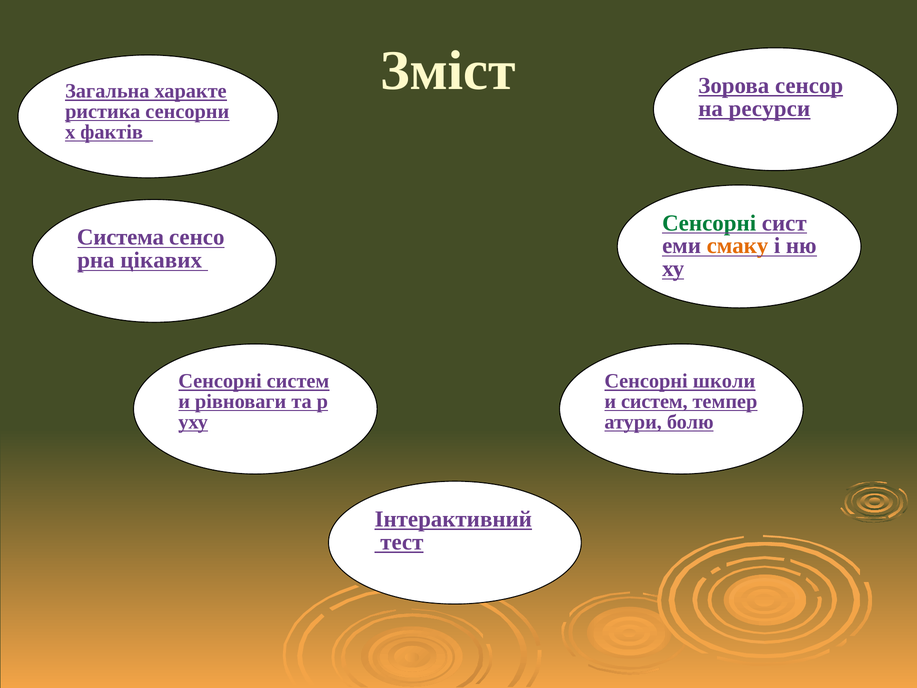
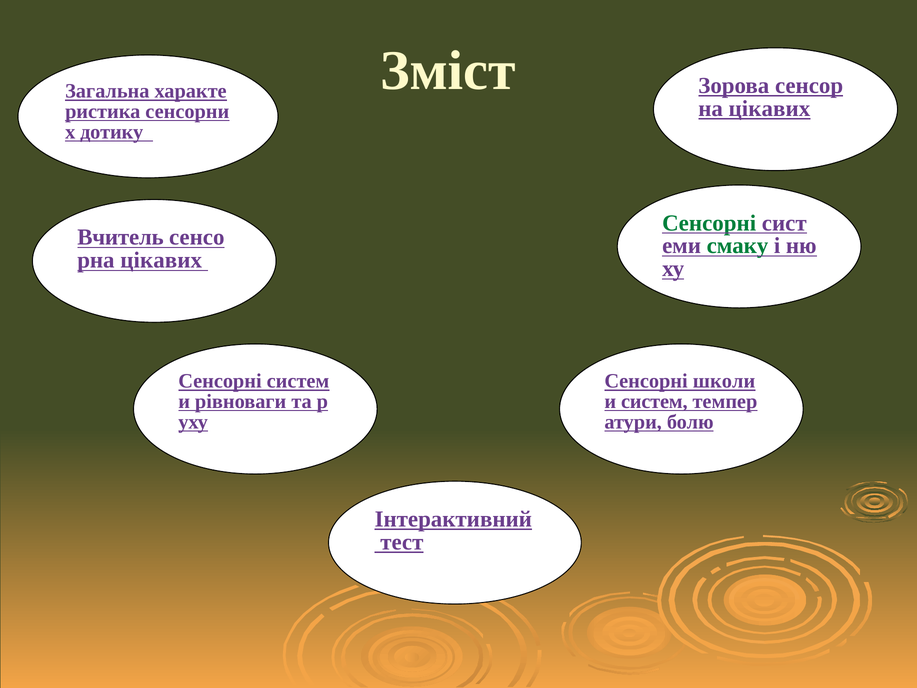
ресурси: ресурси -> цікавих (769, 109)
фактів: фактів -> дотику (112, 132)
Система: Система -> Вчитель (120, 237)
смаку colour: orange -> green (737, 246)
